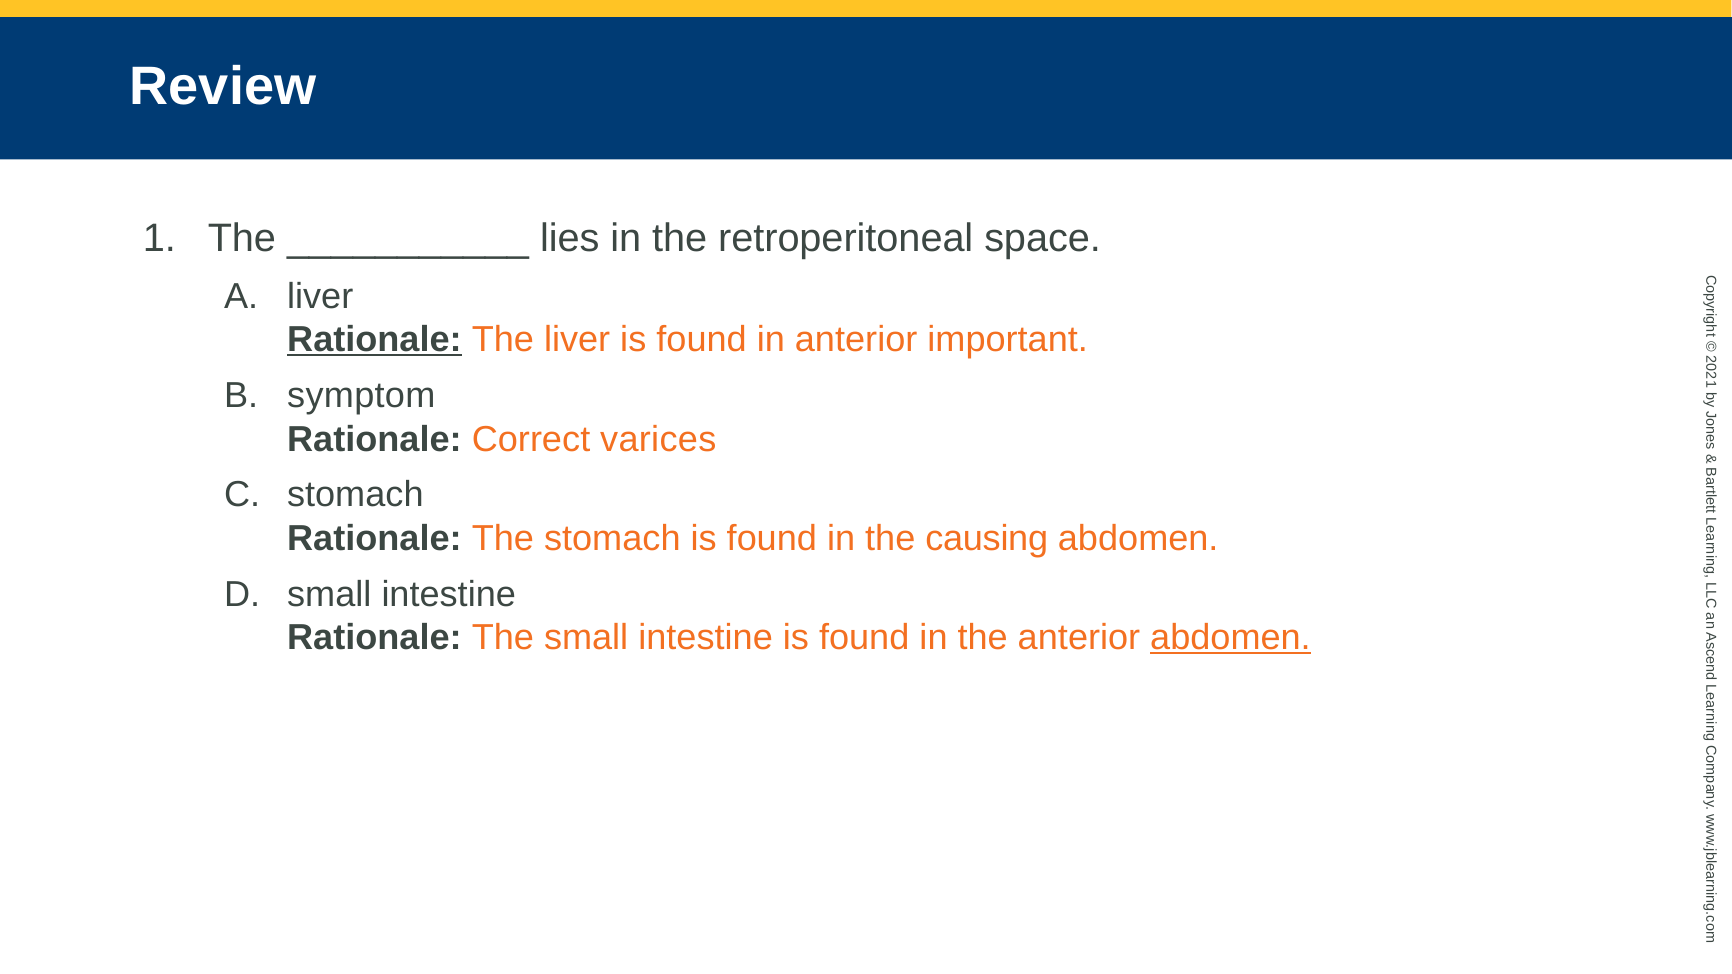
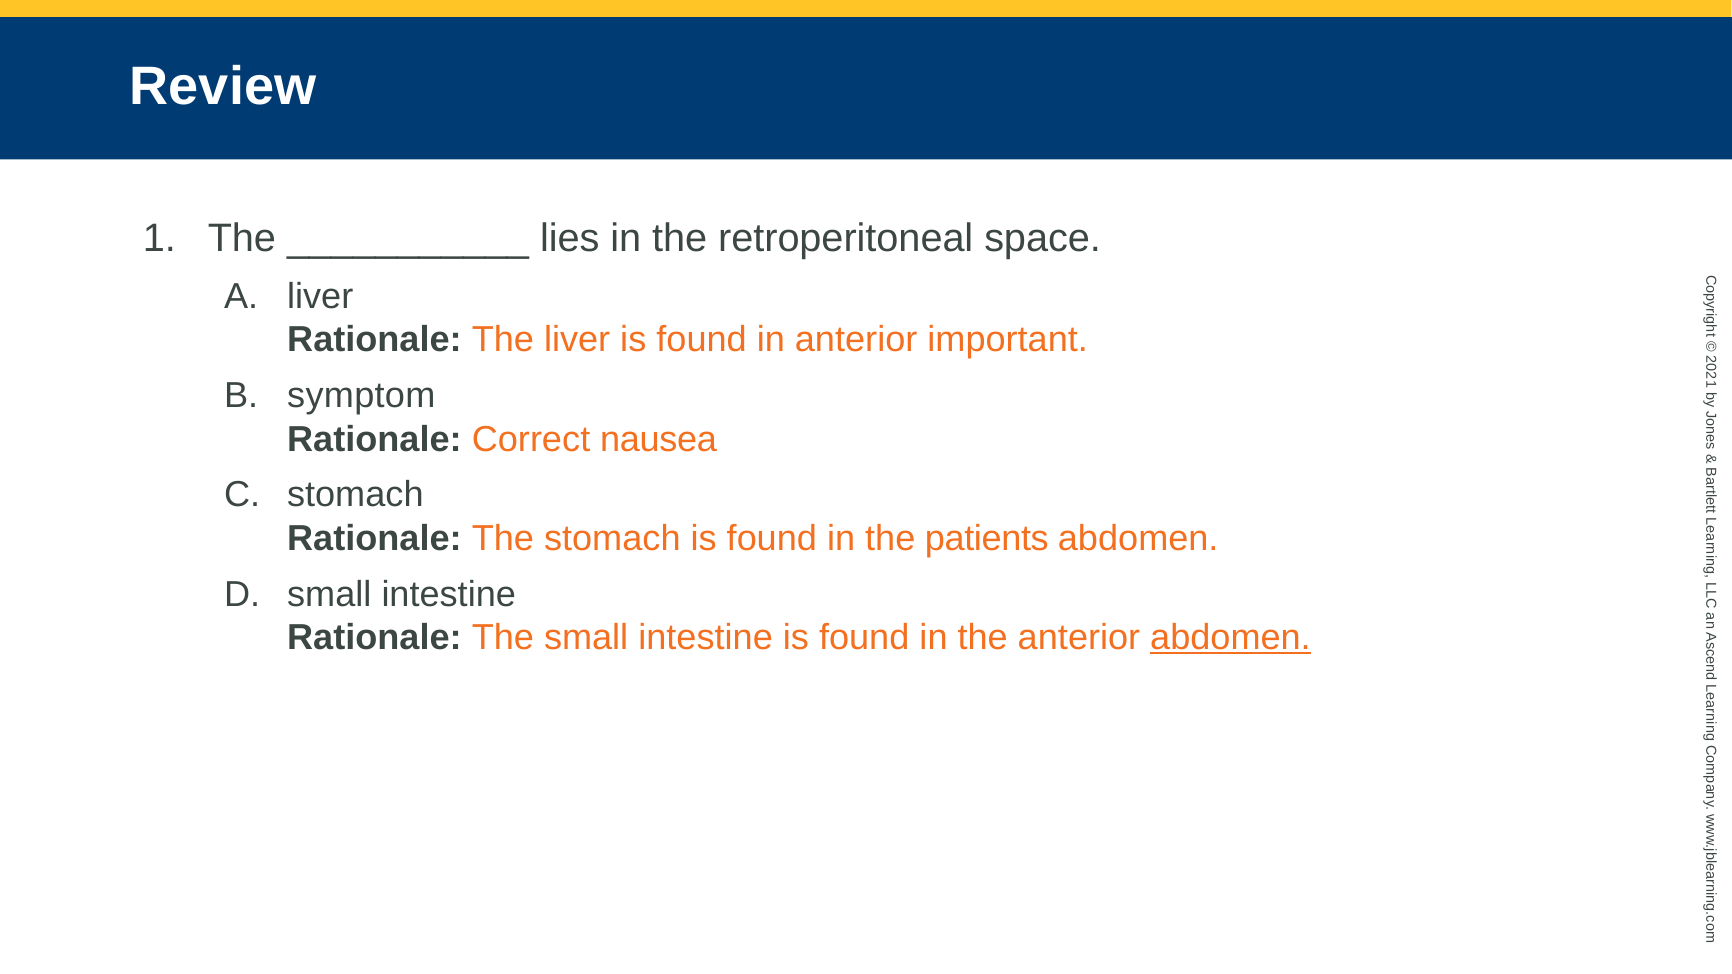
Rationale underline: present -> none (374, 340)
varices: varices -> nausea (659, 439)
causing: causing -> patients (987, 538)
